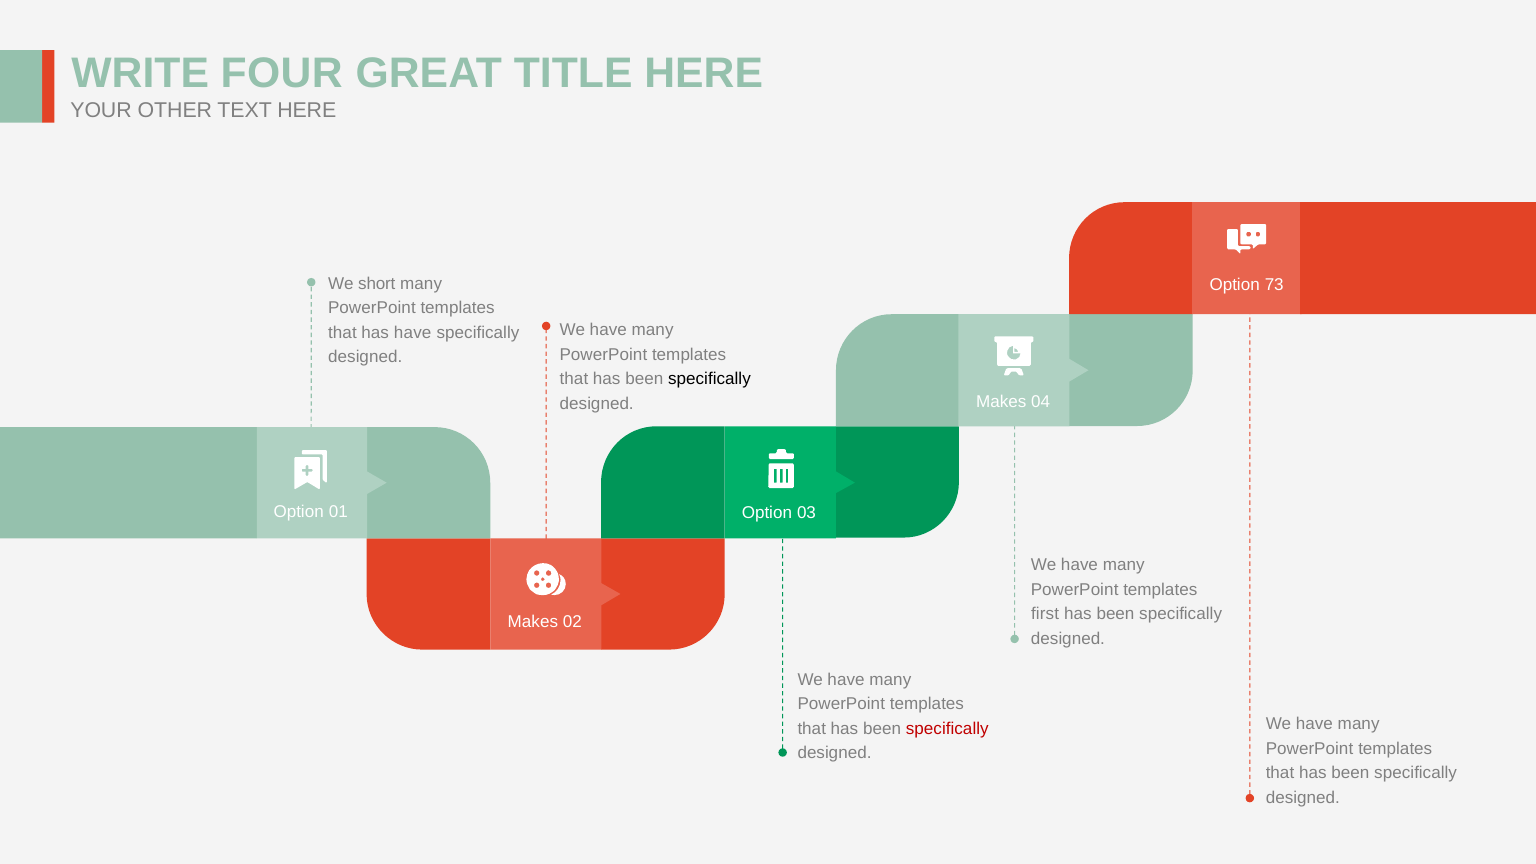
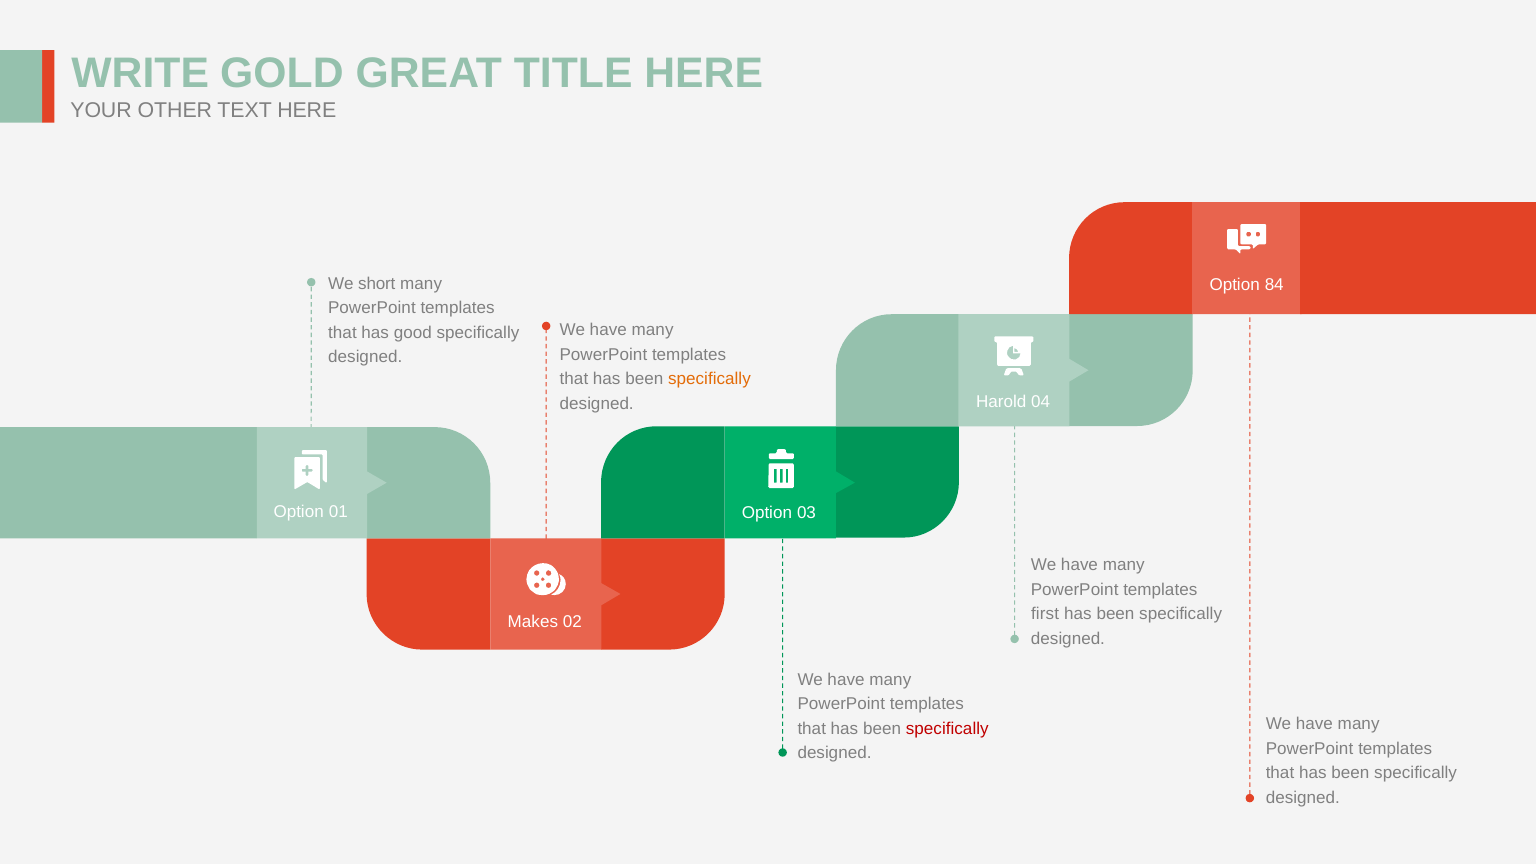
FOUR: FOUR -> GOLD (282, 74)
73: 73 -> 84 (1274, 285)
has have: have -> good (413, 333)
specifically colour: black -> orange (709, 379)
Makes: Makes -> Harold (1001, 402)
